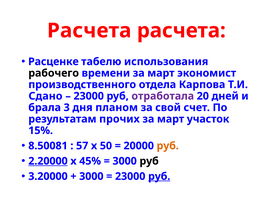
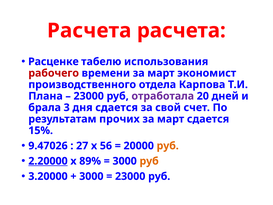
рабочего colour: black -> red (54, 73)
Сдано: Сдано -> Плана (46, 96)
дня планом: планом -> сдается (117, 107)
март участок: участок -> сдается (208, 119)
8.50081: 8.50081 -> 9.47026 (48, 146)
57: 57 -> 27 (82, 146)
50: 50 -> 56 (106, 146)
45%: 45% -> 89% (90, 161)
руб colour: black -> orange (149, 161)
руб underline: present -> none (159, 176)
